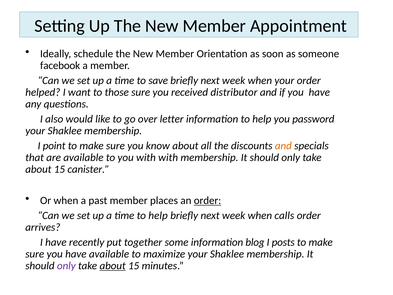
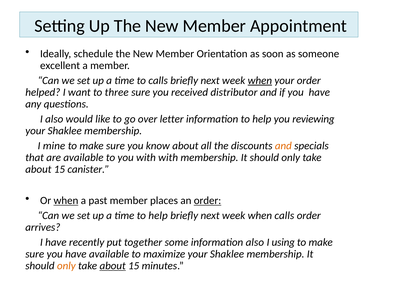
facebook: facebook -> excellent (60, 65)
to save: save -> calls (158, 80)
when underline: none -> present (260, 80)
those: those -> three (117, 92)
password: password -> reviewing (313, 119)
point: point -> mine (54, 146)
when underline: none -> present (66, 200)
information blog: blog -> also (255, 242)
posts: posts -> using (283, 242)
only colour: purple -> orange (66, 266)
